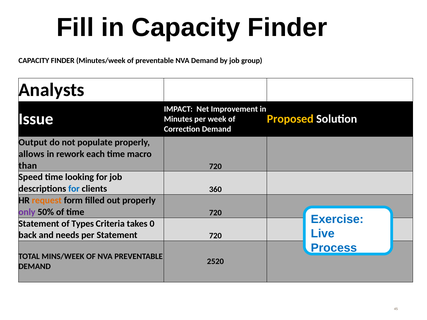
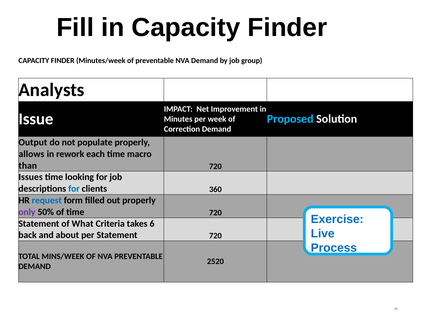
Proposed colour: yellow -> light blue (290, 119)
Speed: Speed -> Issues (31, 177)
request colour: orange -> blue (47, 201)
Types: Types -> What (83, 224)
0: 0 -> 6 (152, 224)
needs: needs -> about (67, 235)
